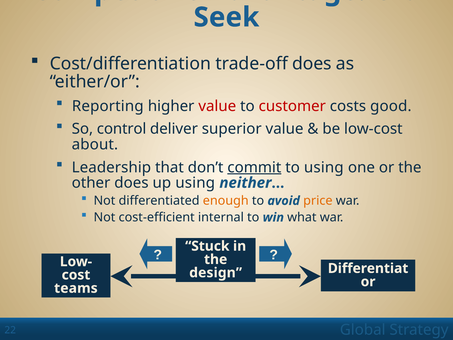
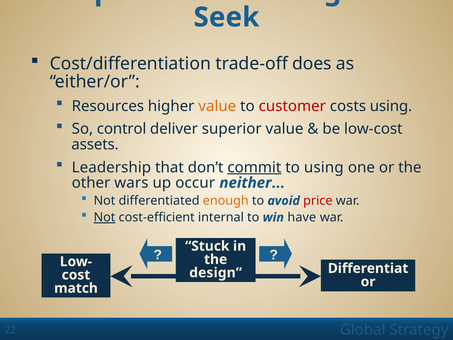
Reporting: Reporting -> Resources (108, 106)
value colour: red -> orange (217, 106)
costs good: good -> using (391, 106)
about: about -> assets (95, 144)
other does: does -> wars (131, 183)
up using: using -> occur (195, 183)
price colour: orange -> red (318, 201)
Not underline: none -> present (104, 217)
what: what -> have (302, 217)
teams: teams -> match (76, 288)
